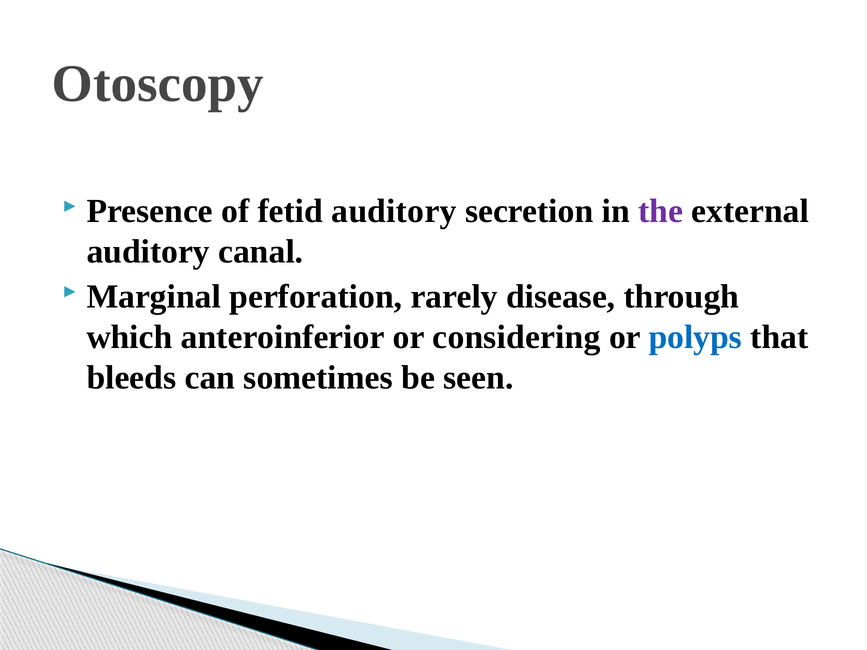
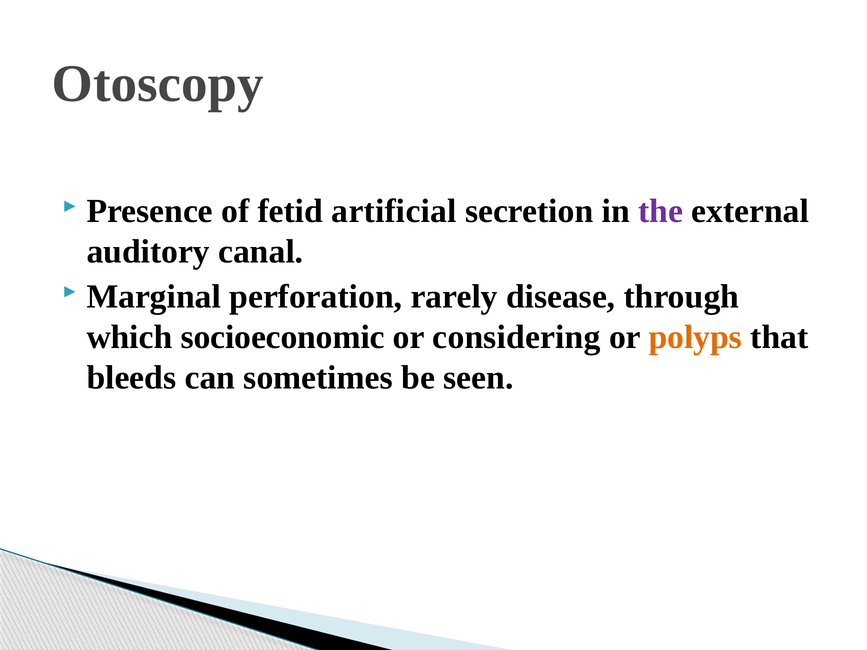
fetid auditory: auditory -> artificial (394, 211)
anteroinferior: anteroinferior -> socioeconomic (283, 337)
polyps colour: blue -> orange (695, 337)
